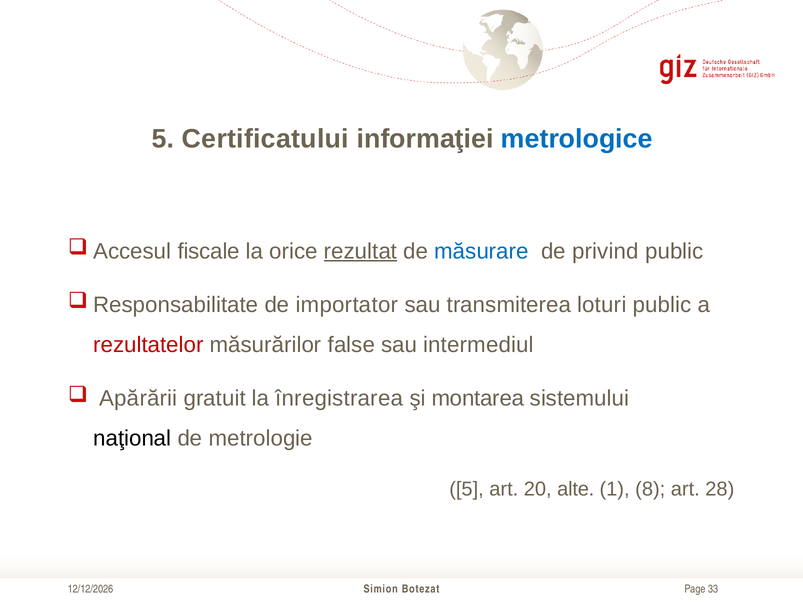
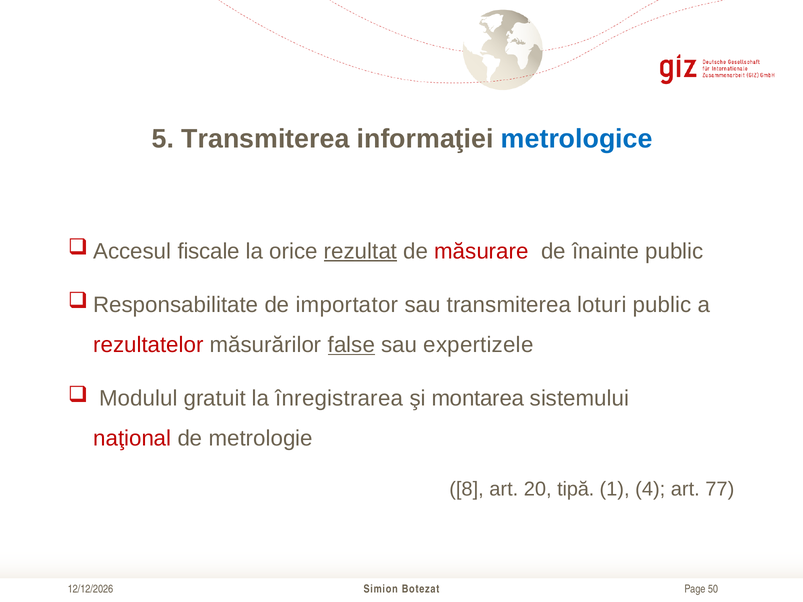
5 Certificatului: Certificatului -> Transmiterea (265, 139)
măsurare colour: blue -> red (481, 251)
privind: privind -> înainte (606, 251)
false underline: none -> present (351, 345)
intermediul: intermediul -> expertizele (479, 345)
Apărării: Apărării -> Modulul (138, 398)
naţional colour: black -> red (132, 439)
5: 5 -> 8 (467, 489)
alte: alte -> tipă (576, 489)
8: 8 -> 4 (650, 489)
28: 28 -> 77 (720, 489)
33: 33 -> 50 (713, 589)
